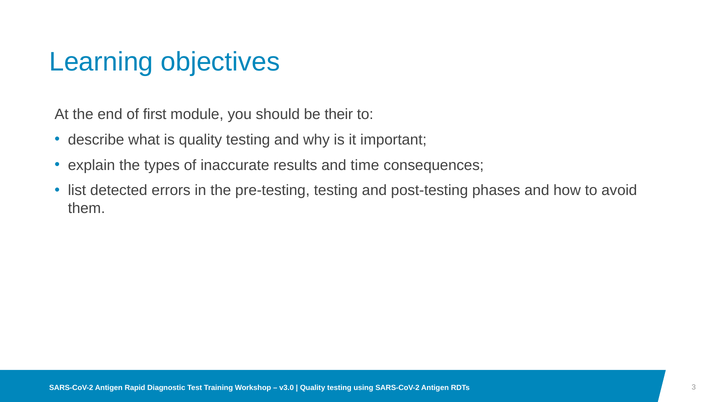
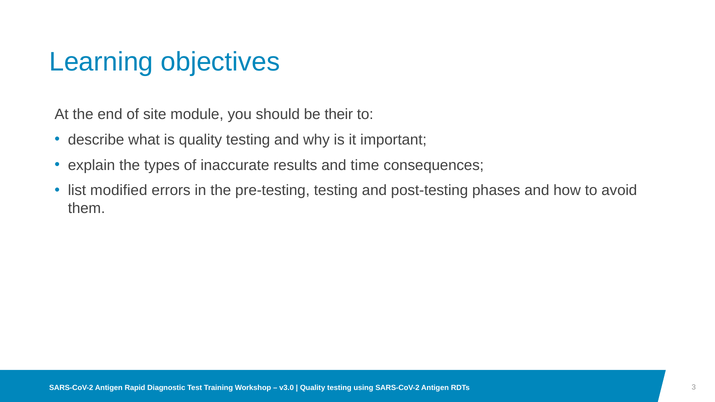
first: first -> site (155, 115)
detected: detected -> modified (119, 191)
